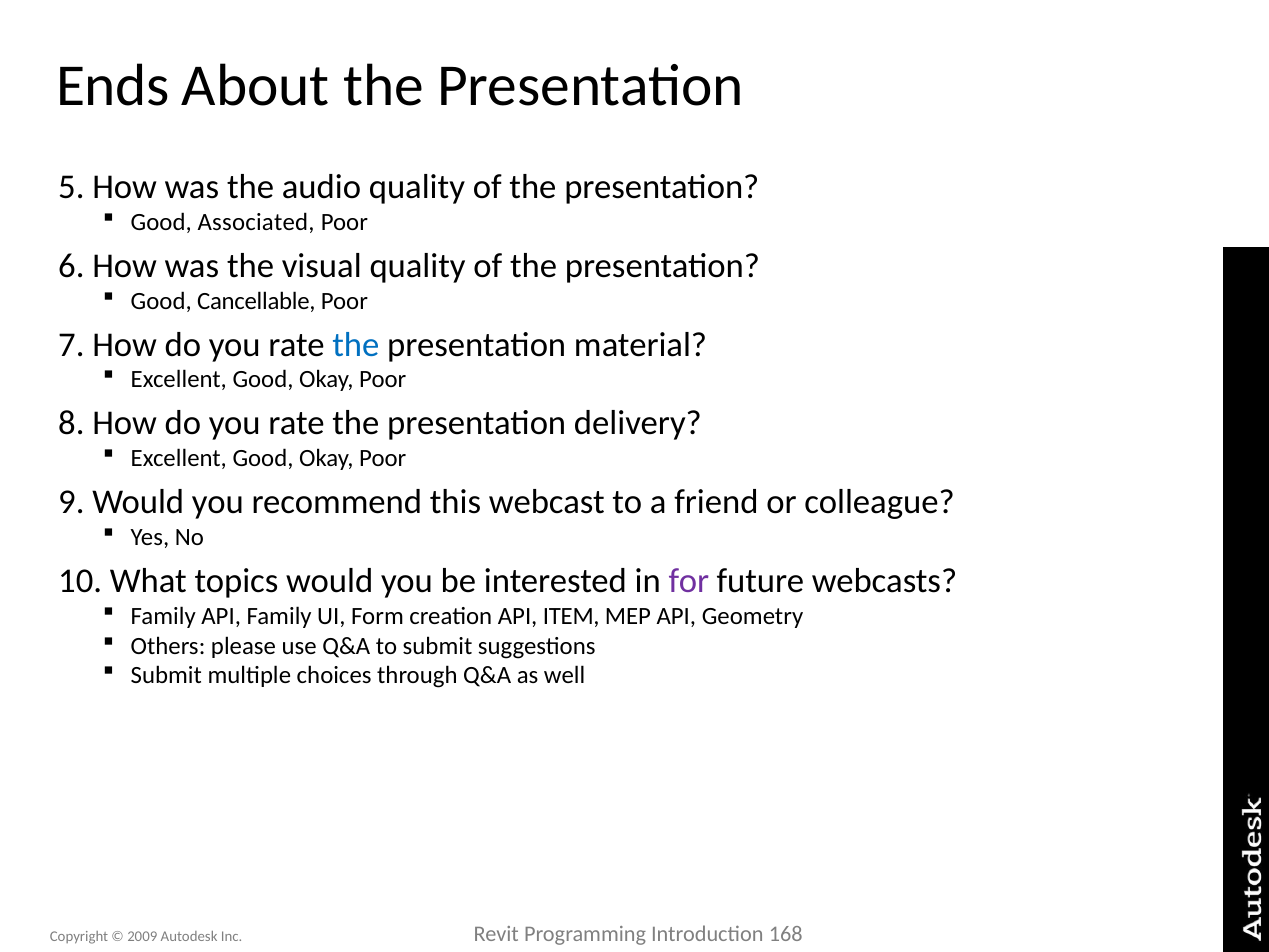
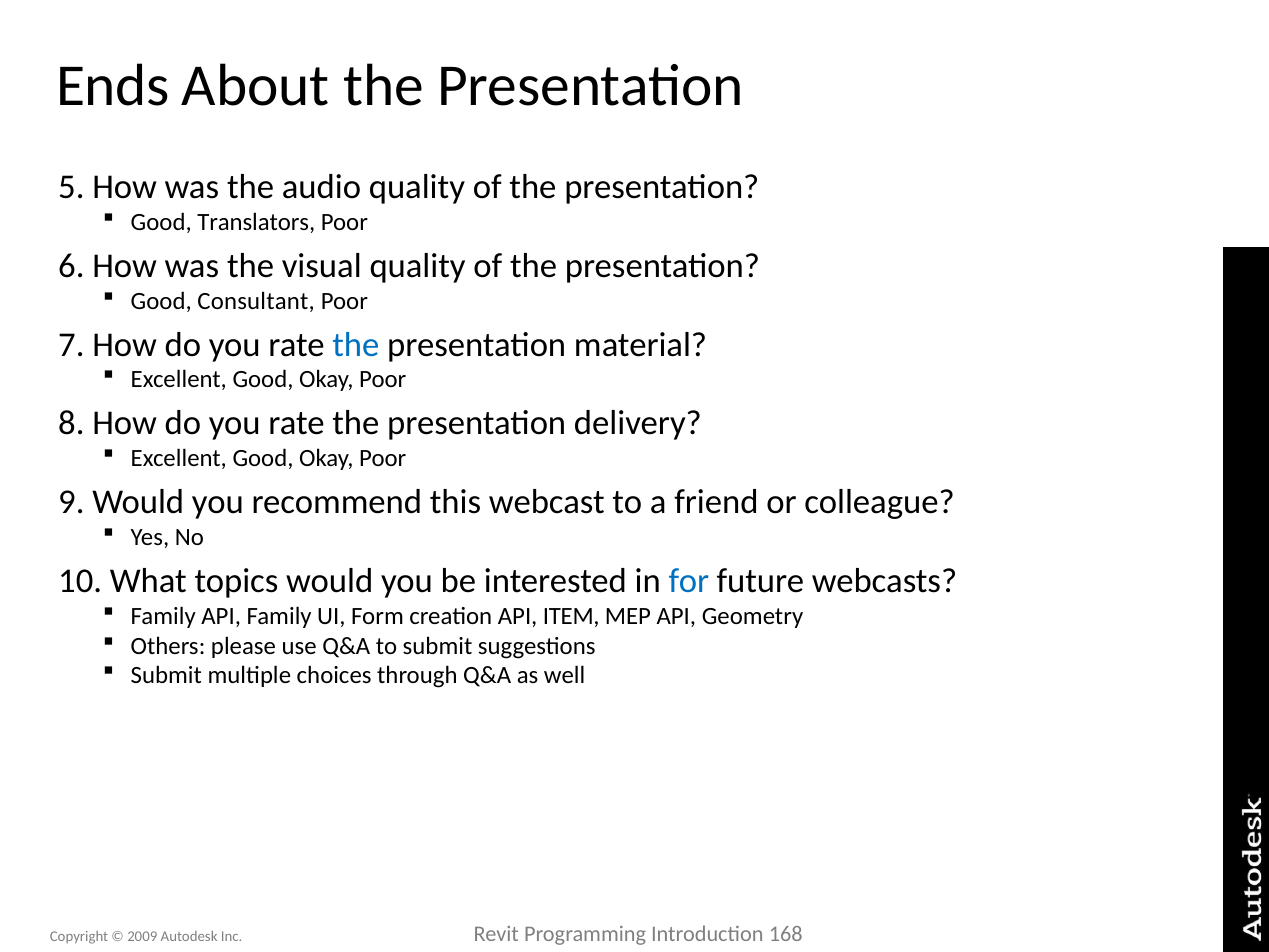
Associated: Associated -> Translators (256, 222)
Cancellable: Cancellable -> Consultant (256, 301)
for colour: purple -> blue (689, 581)
